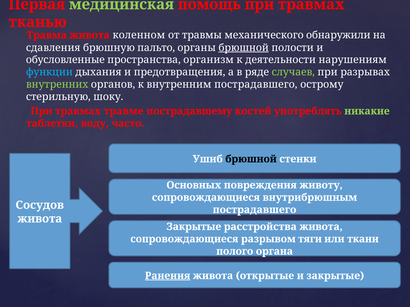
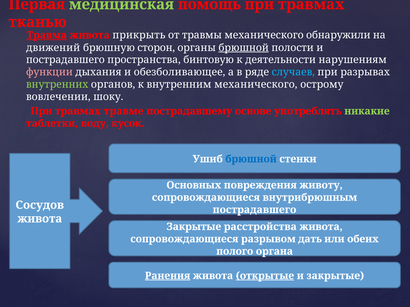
Травма underline: none -> present (47, 35)
коленном: коленном -> прикрыть (139, 35)
сдавления: сдавления -> движений (53, 48)
пальто: пальто -> сторон (156, 48)
обусловленные: обусловленные -> пострадавшего (65, 60)
организм: организм -> бинтовую (209, 60)
функции colour: light blue -> pink (49, 72)
предотвращения: предотвращения -> обезболивающее (180, 72)
случаев colour: light green -> light blue (293, 72)
внутренним пострадавшего: пострадавшего -> механического (256, 85)
стерильную: стерильную -> вовлечении (58, 97)
костей: костей -> основе (253, 111)
часто: часто -> кусок (128, 124)
брюшной colour: black -> blue (251, 159)
тяги: тяги -> дать (310, 239)
ткани: ткани -> обеих (363, 239)
открытые underline: none -> present (265, 276)
